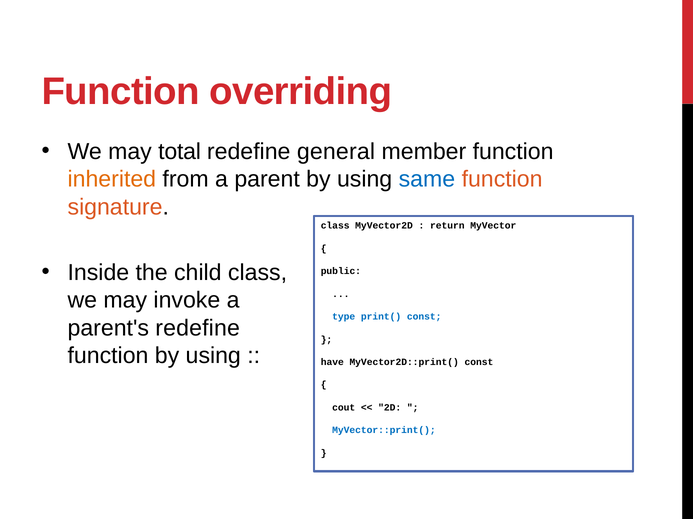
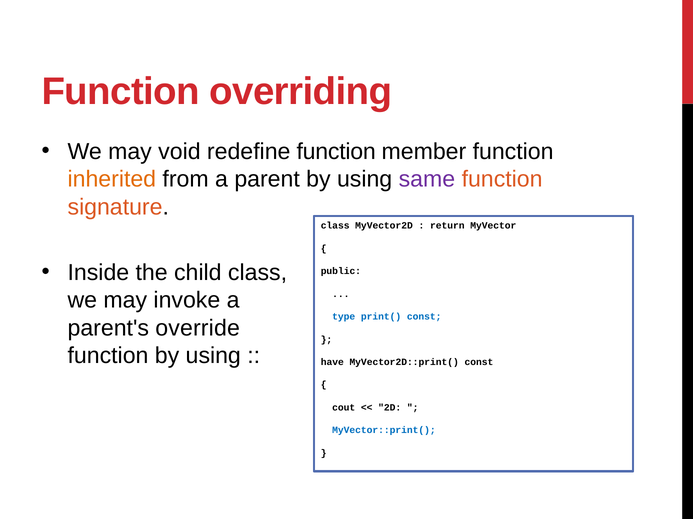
total: total -> void (179, 152)
redefine general: general -> function (336, 152)
same colour: blue -> purple (427, 179)
parent's redefine: redefine -> override (198, 328)
